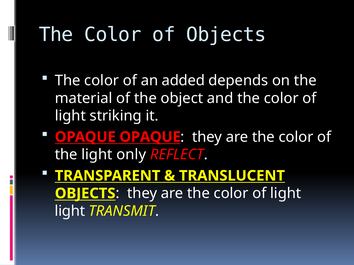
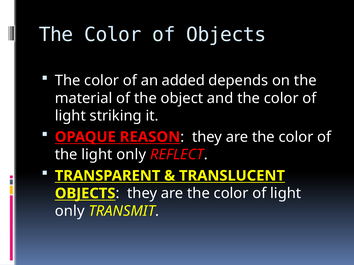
OPAQUE OPAQUE: OPAQUE -> REASON (150, 137)
light: light -> only (70, 211)
